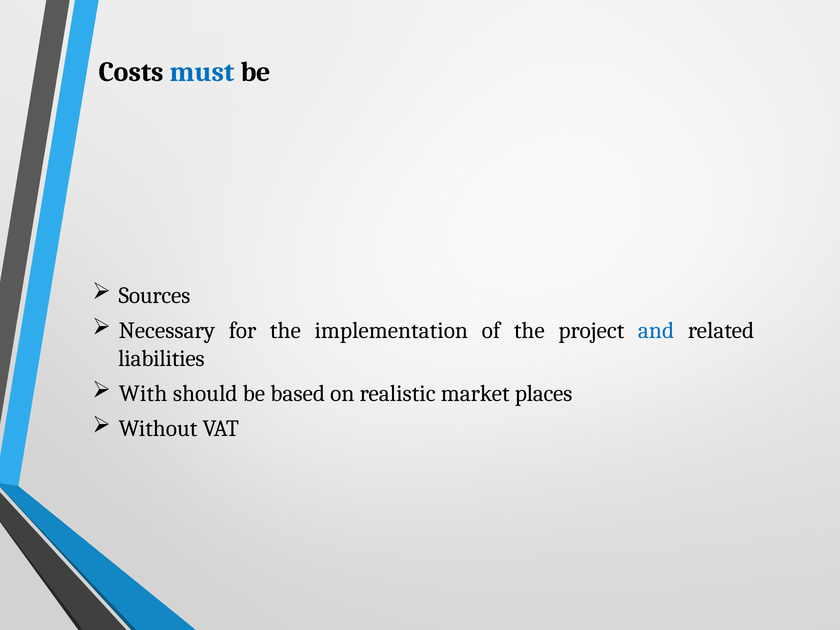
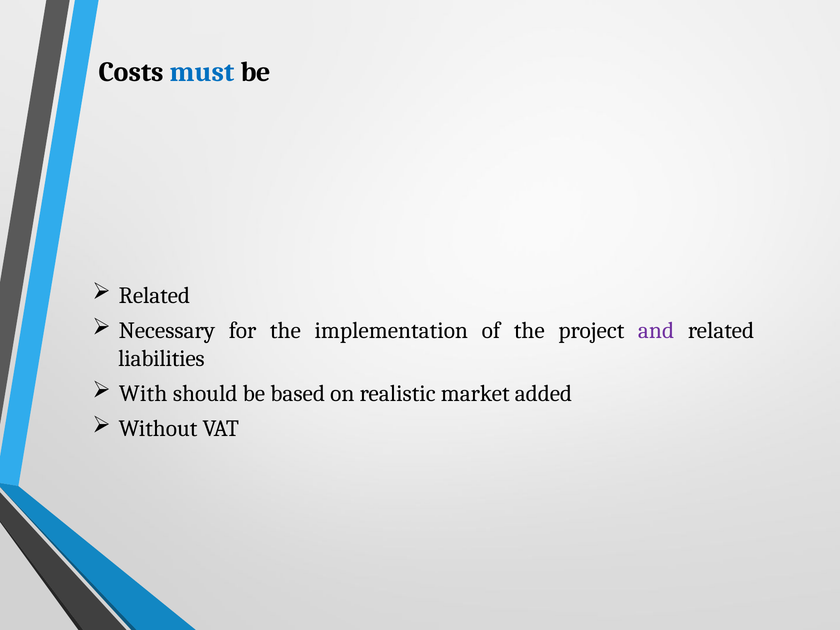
Sources: Sources -> Related (154, 296)
and colour: blue -> purple (656, 331)
places: places -> added (543, 394)
